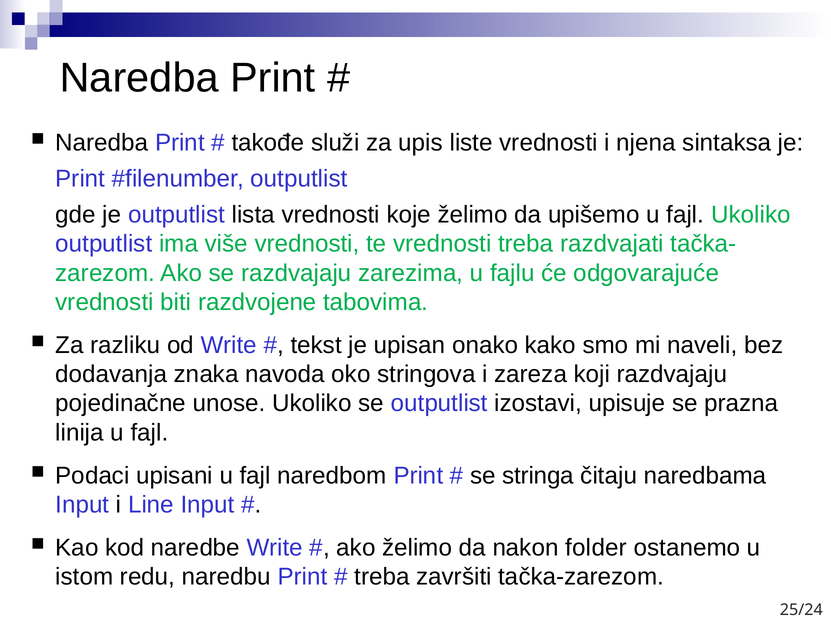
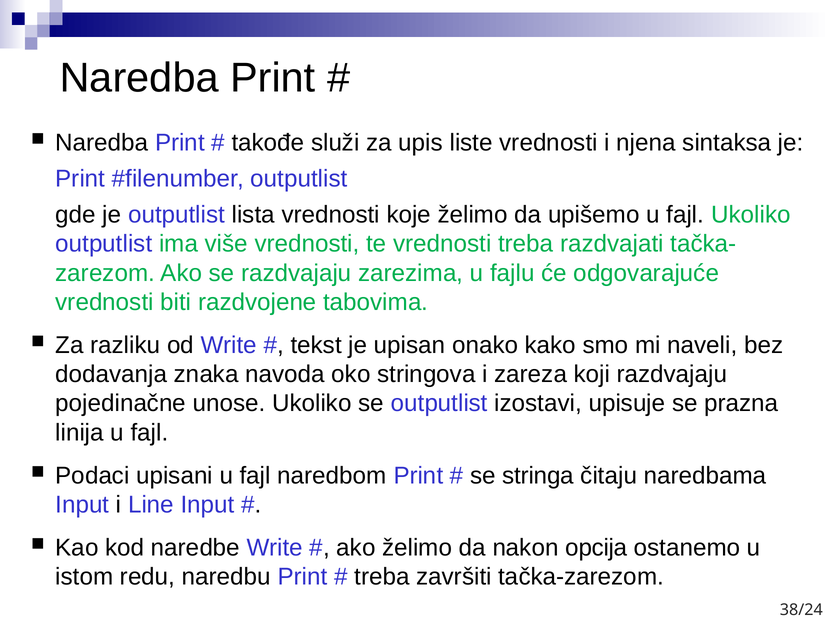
folder: folder -> opcija (596, 547)
25/24: 25/24 -> 38/24 (801, 609)
